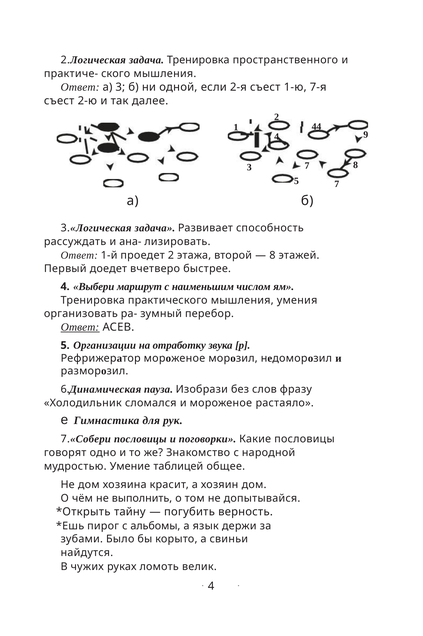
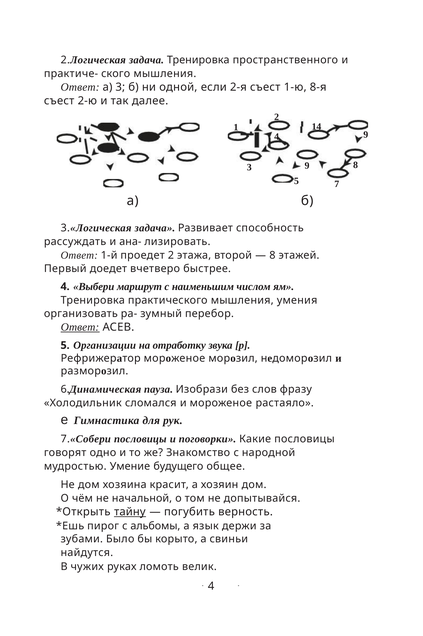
7-я: 7-я -> 8-я (318, 87)
44: 44 -> 14 (316, 126)
3 7: 7 -> 9 (307, 166)
таблицей: таблицей -> будущего (178, 466)
выполнить: выполнить -> начальной (142, 498)
тайну underline: none -> present (130, 512)
